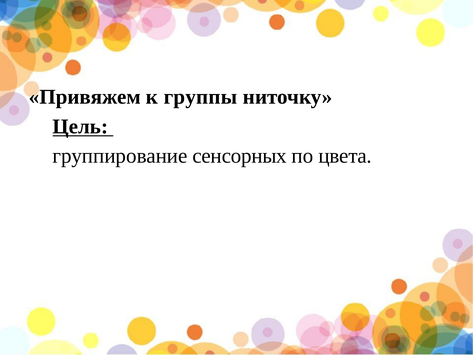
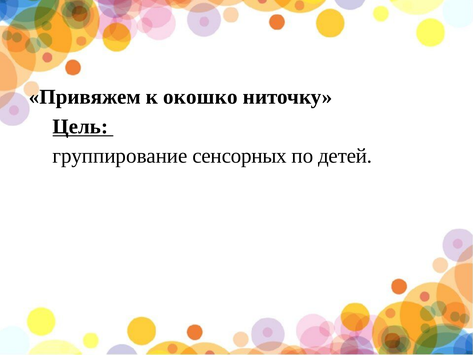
группы: группы -> окошко (200, 97)
цвета: цвета -> детей (345, 156)
